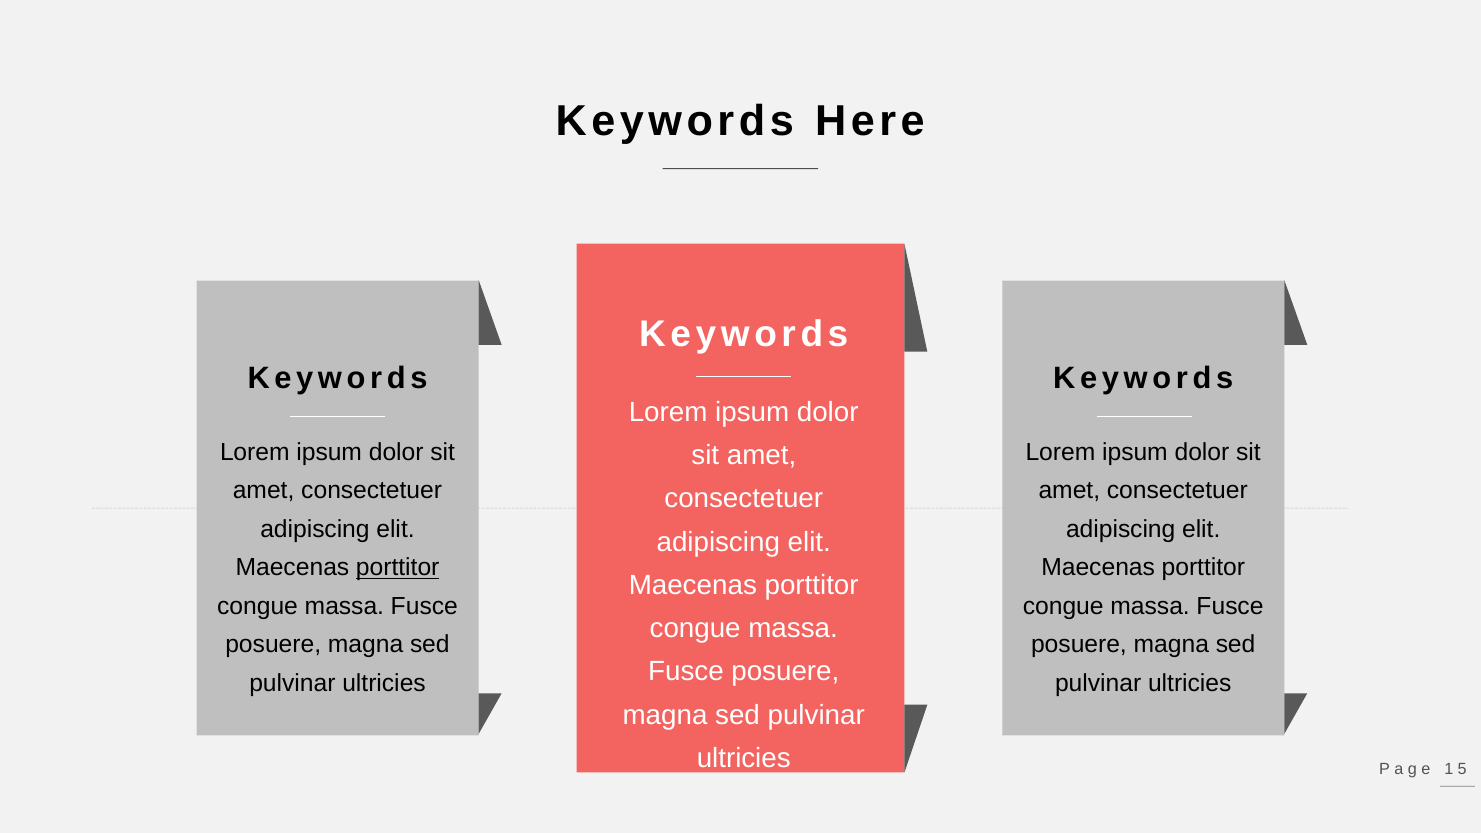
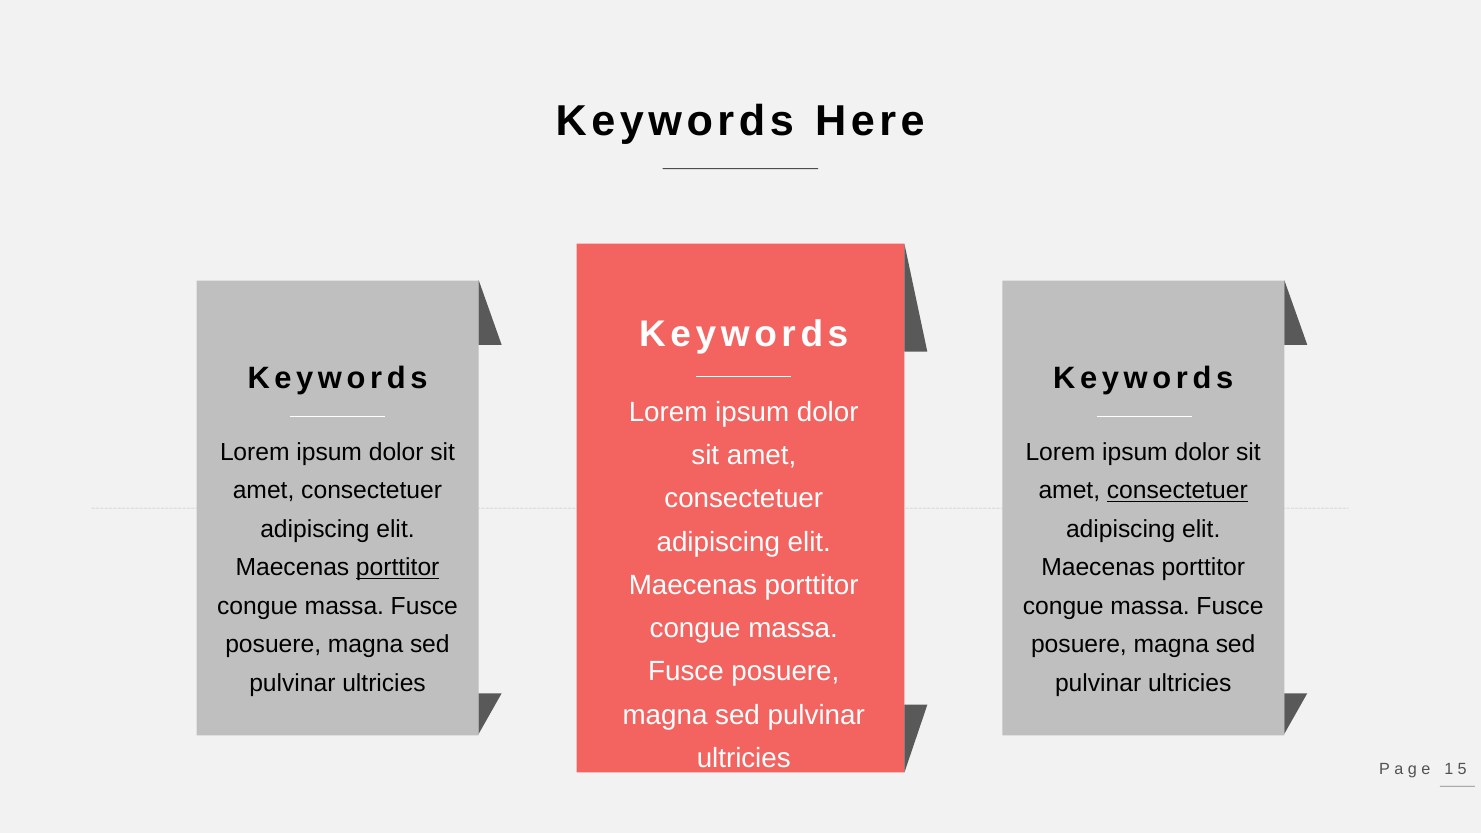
consectetuer underline: none -> present (1177, 491)
